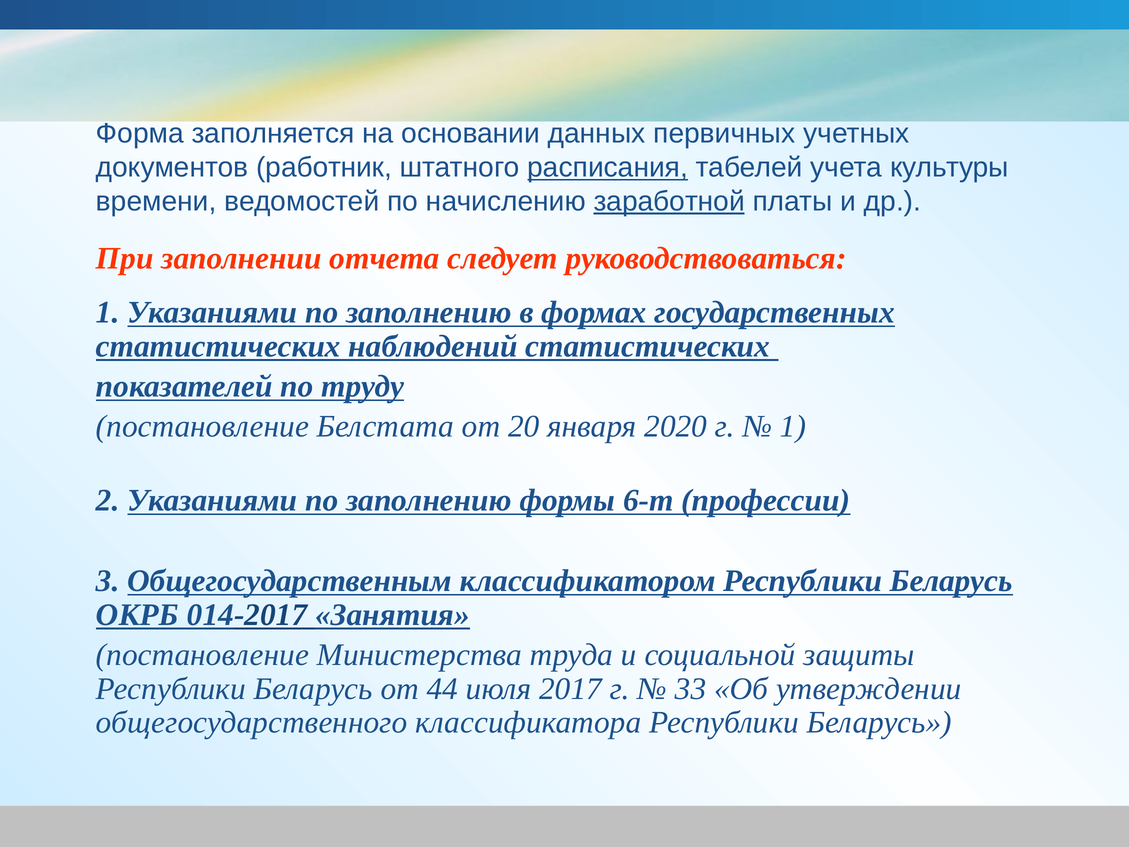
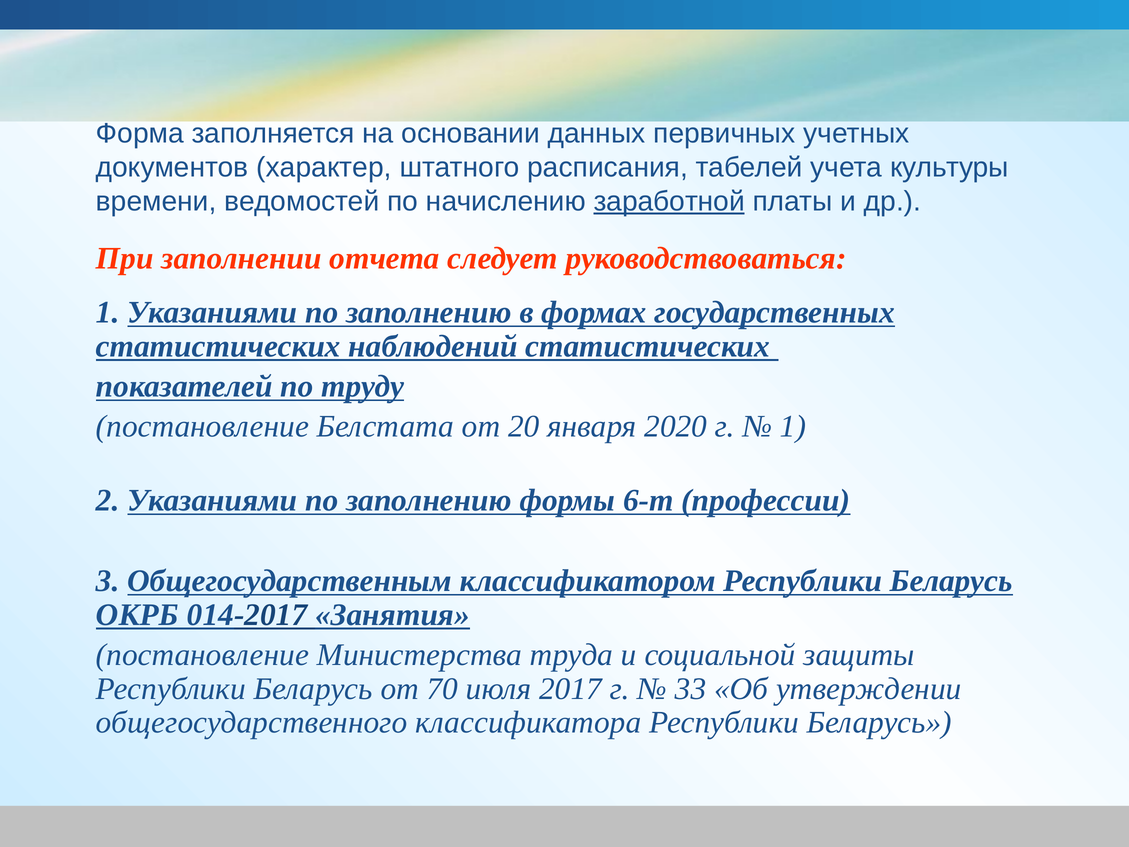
работник: работник -> характер (324, 167)
расписания underline: present -> none (608, 167)
44: 44 -> 70 (442, 689)
